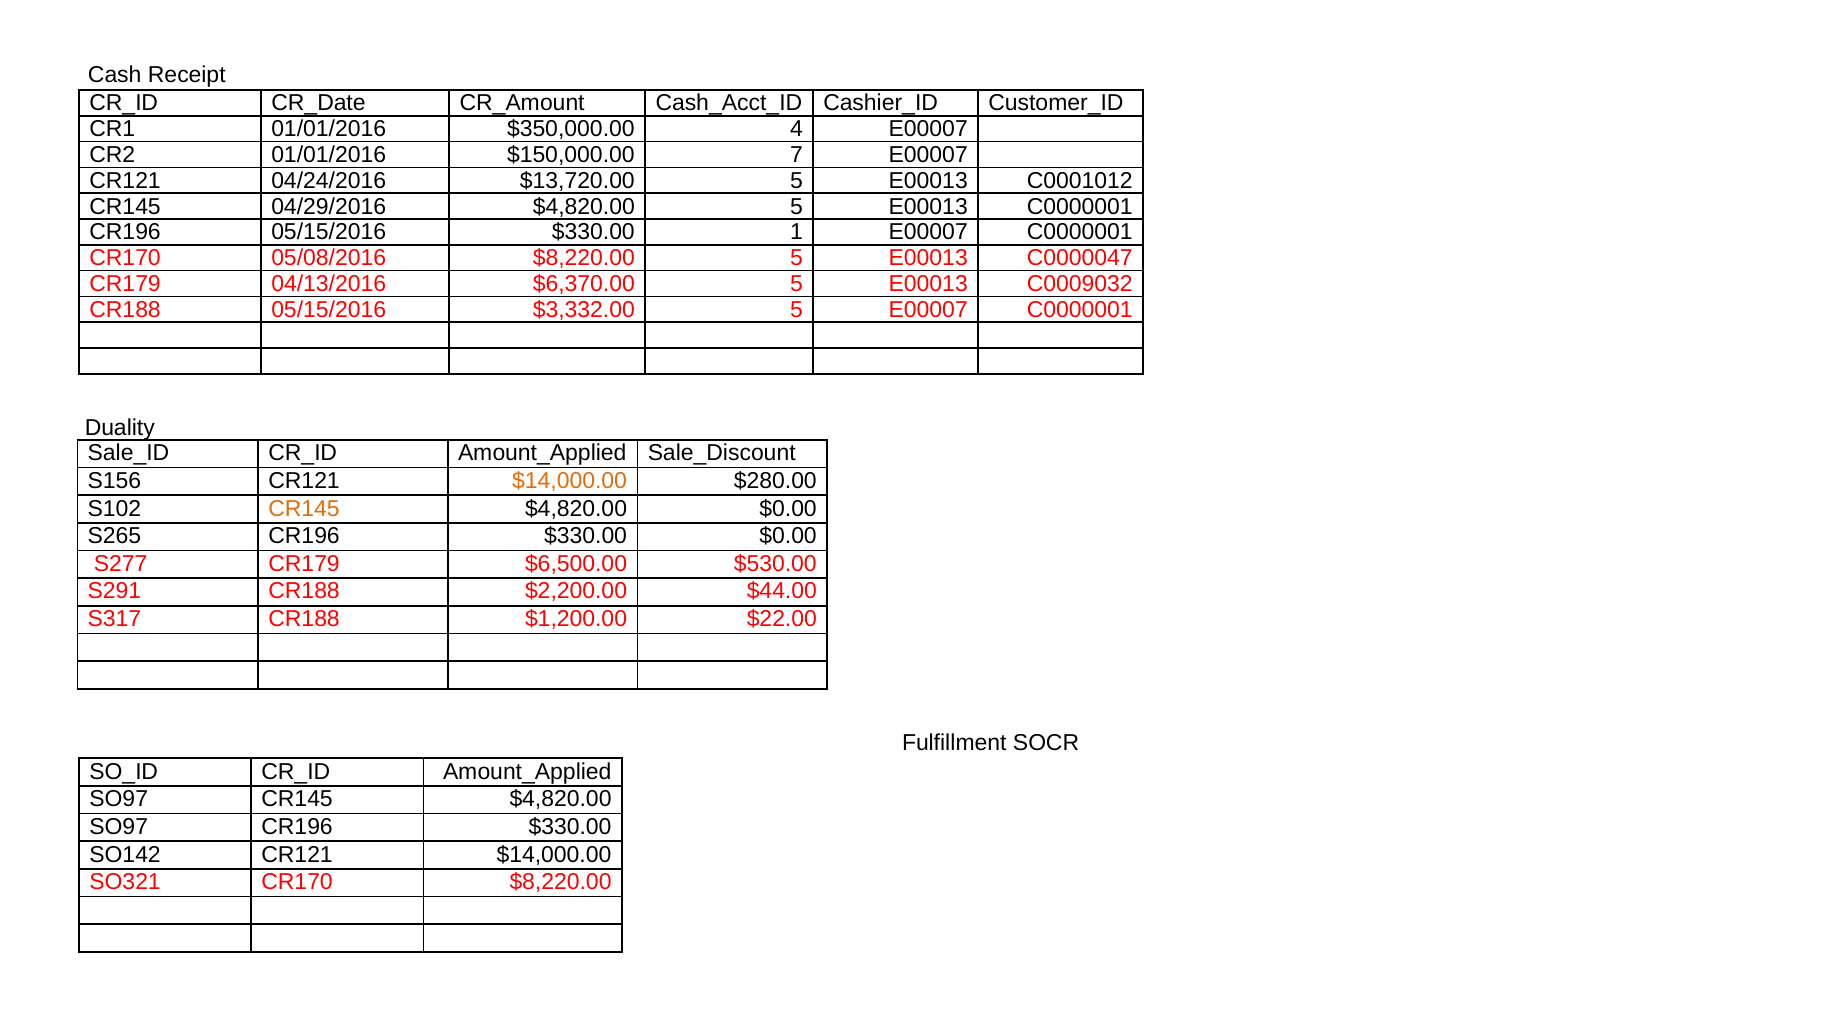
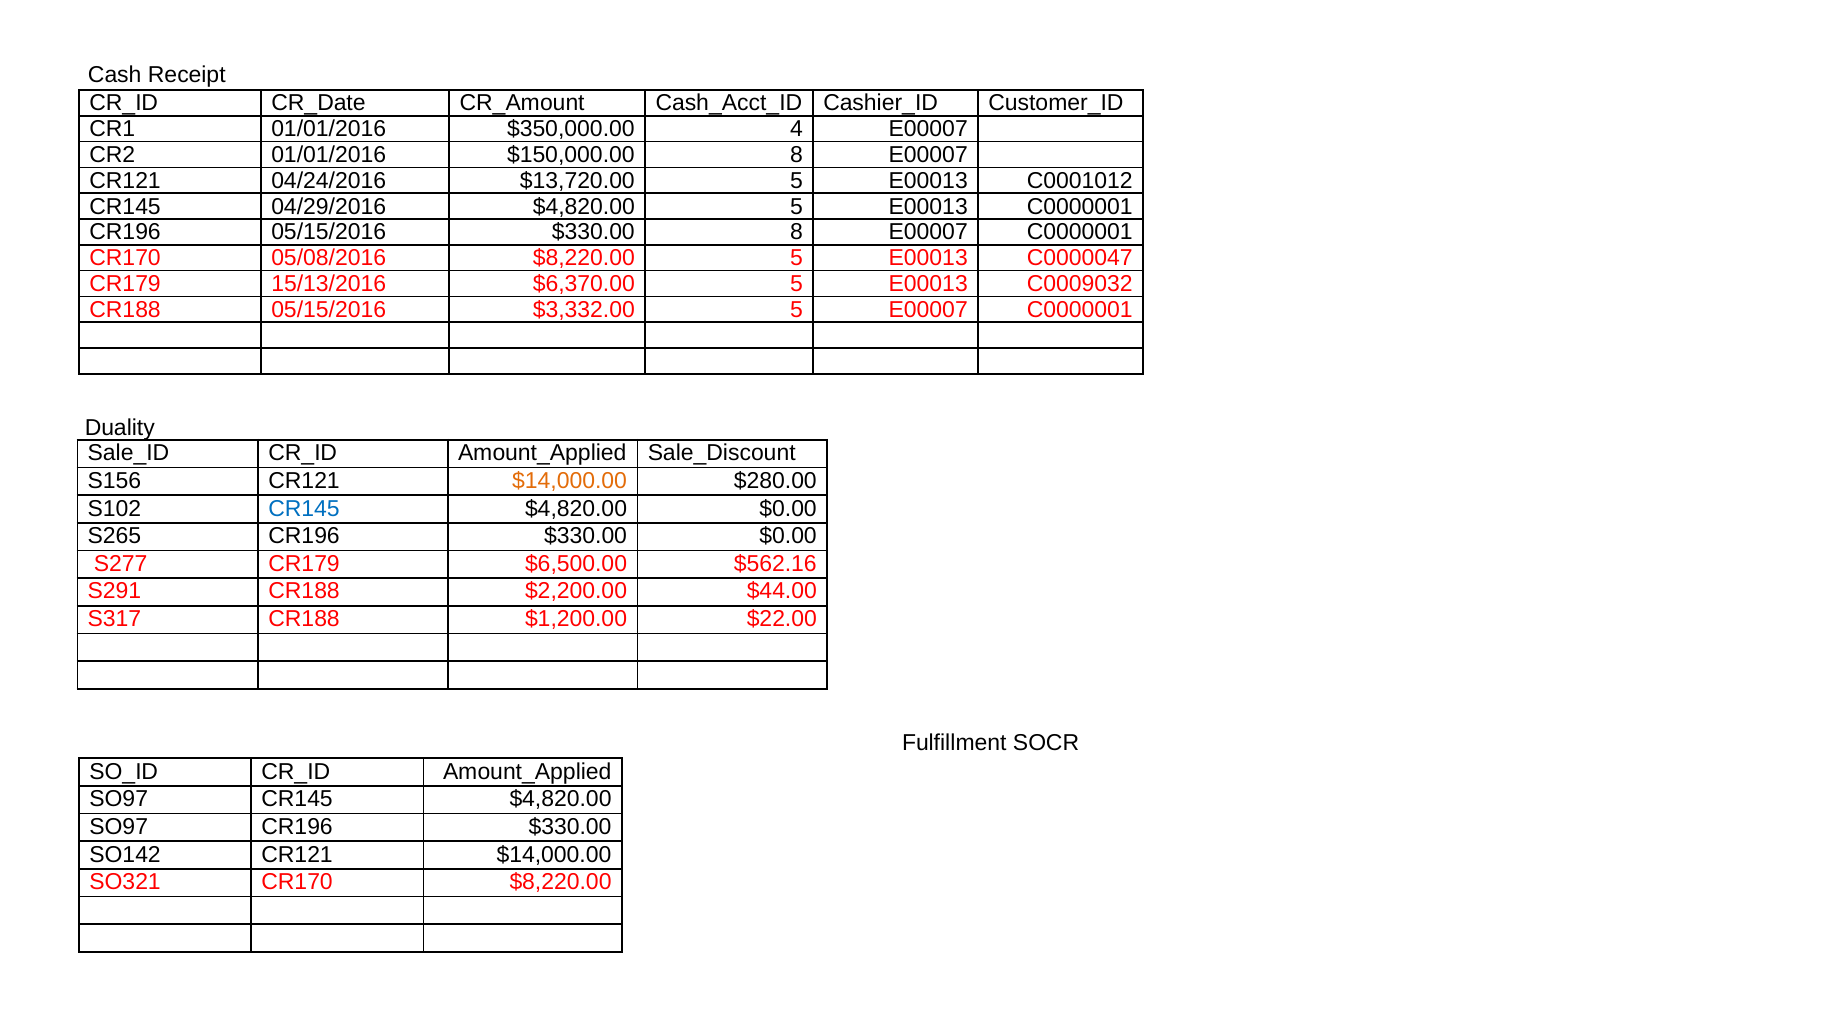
$150,000.00 7: 7 -> 8 (796, 155)
$330.00 1: 1 -> 8 (796, 232)
04/13/2016: 04/13/2016 -> 15/13/2016 (329, 284)
CR145 colour: orange -> blue (304, 508)
$530.00: $530.00 -> $562.16 (775, 564)
